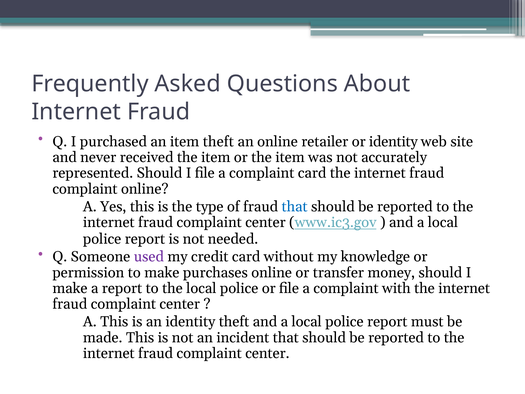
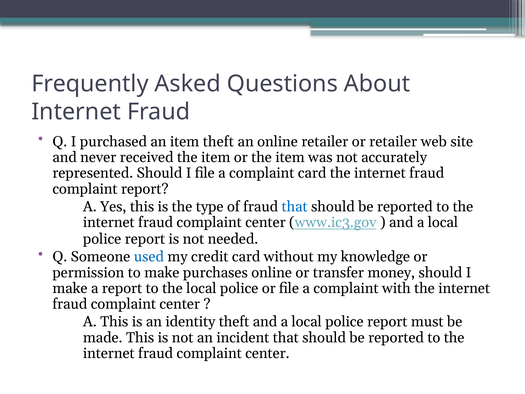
or identity: identity -> retailer (393, 142)
complaint online: online -> report (145, 189)
used colour: purple -> blue (149, 257)
